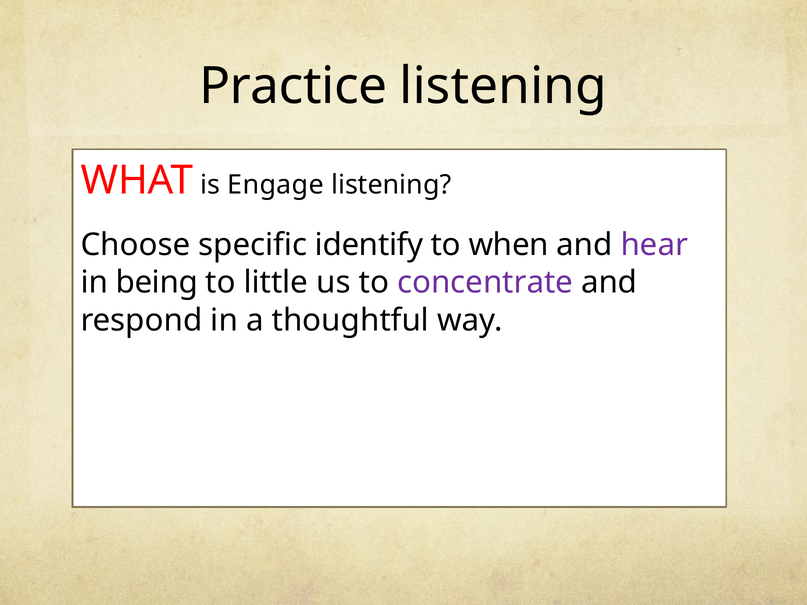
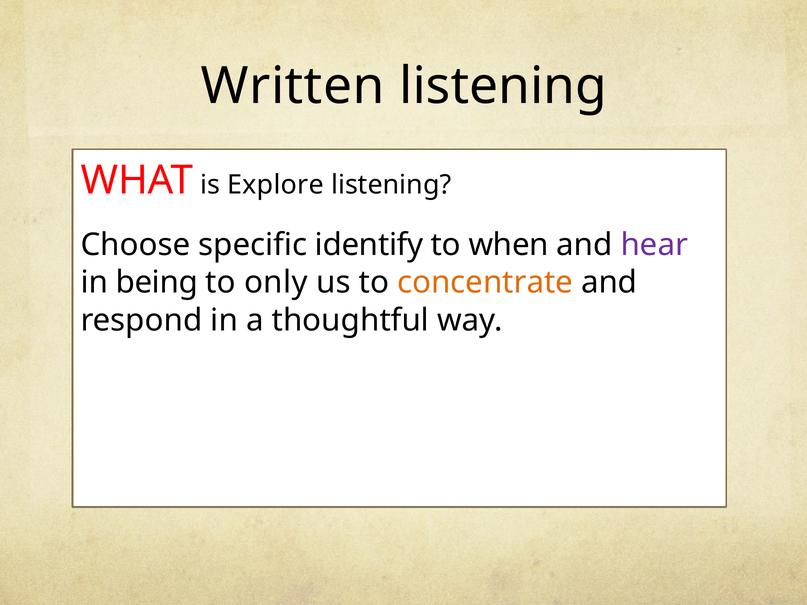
Practice: Practice -> Written (293, 86)
Engage: Engage -> Explore (276, 185)
little: little -> only (276, 283)
concentrate colour: purple -> orange (485, 283)
